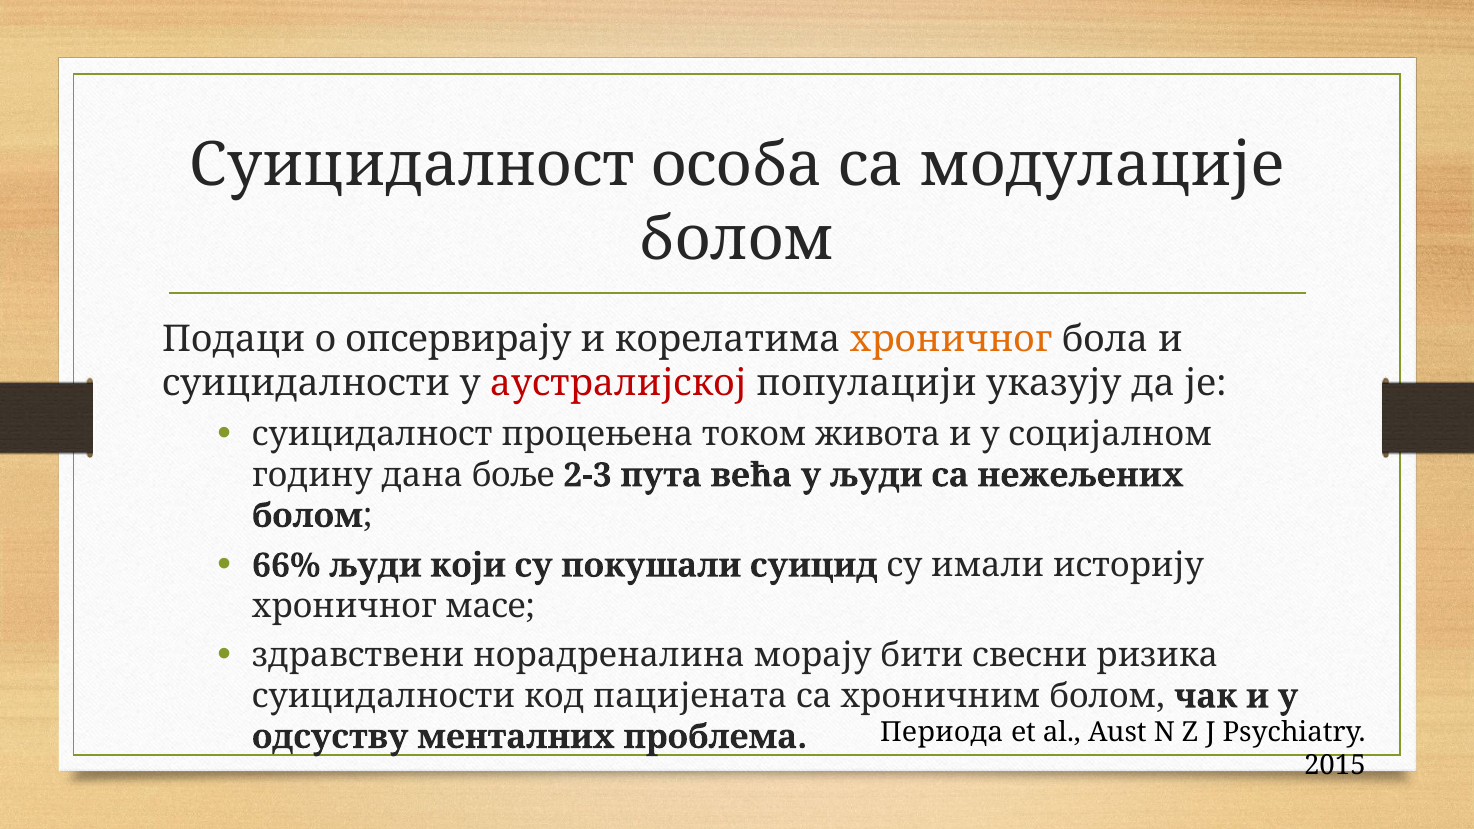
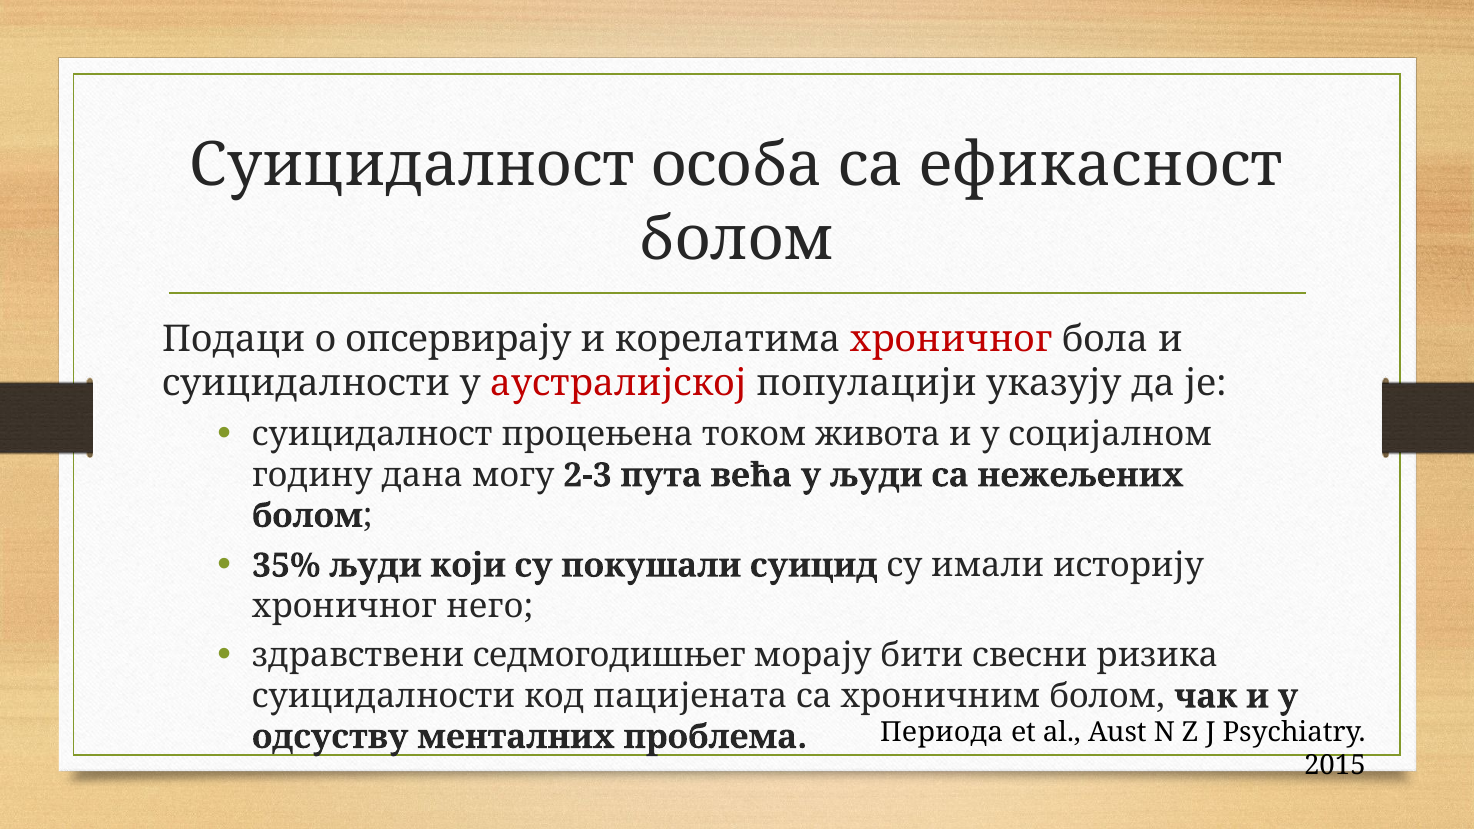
модулације: модулације -> ефикасност (1102, 165)
хроничног colour: orange -> red (951, 339)
боље: боље -> могу (513, 475)
66%: 66% -> 35% (286, 566)
масе: масе -> него (490, 606)
норадреналина: норадреналина -> седмогодишњег (609, 656)
